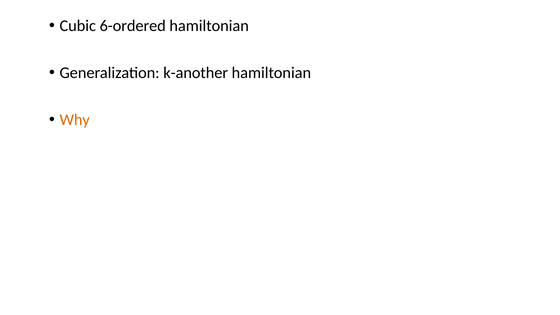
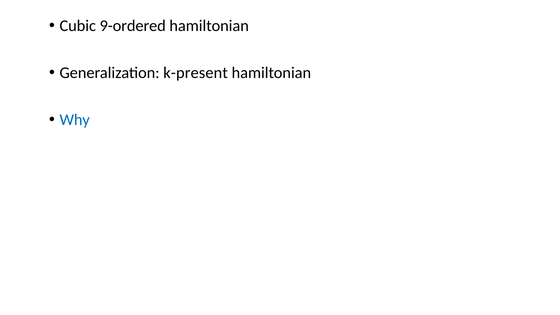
6-ordered: 6-ordered -> 9-ordered (133, 26)
k-another: k-another -> k-present (196, 73)
Why colour: orange -> blue (75, 120)
